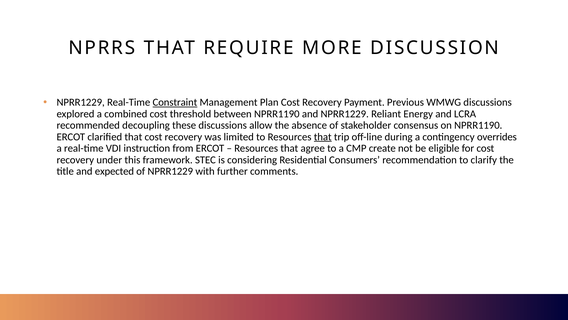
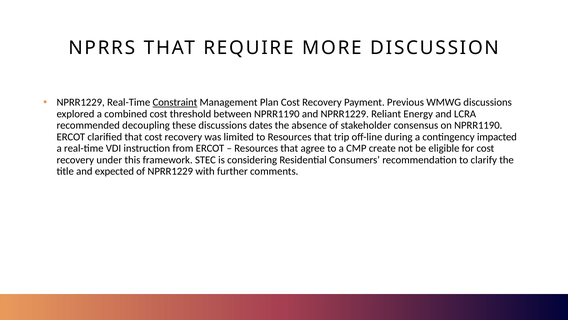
allow: allow -> dates (261, 125)
that underline: present -> none (323, 137)
overrides: overrides -> impacted (497, 137)
